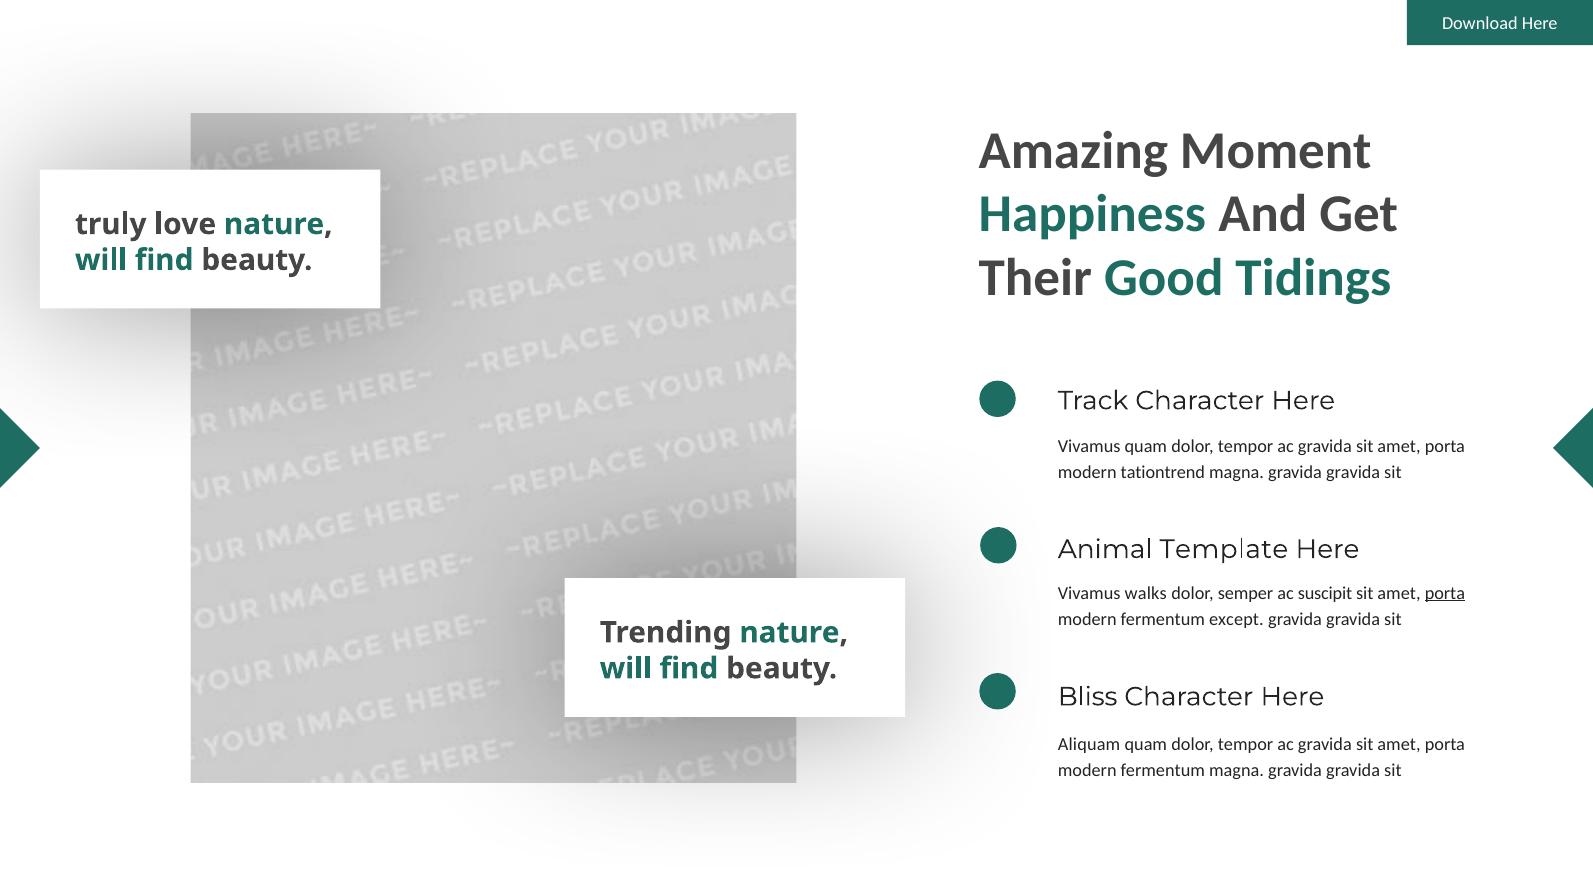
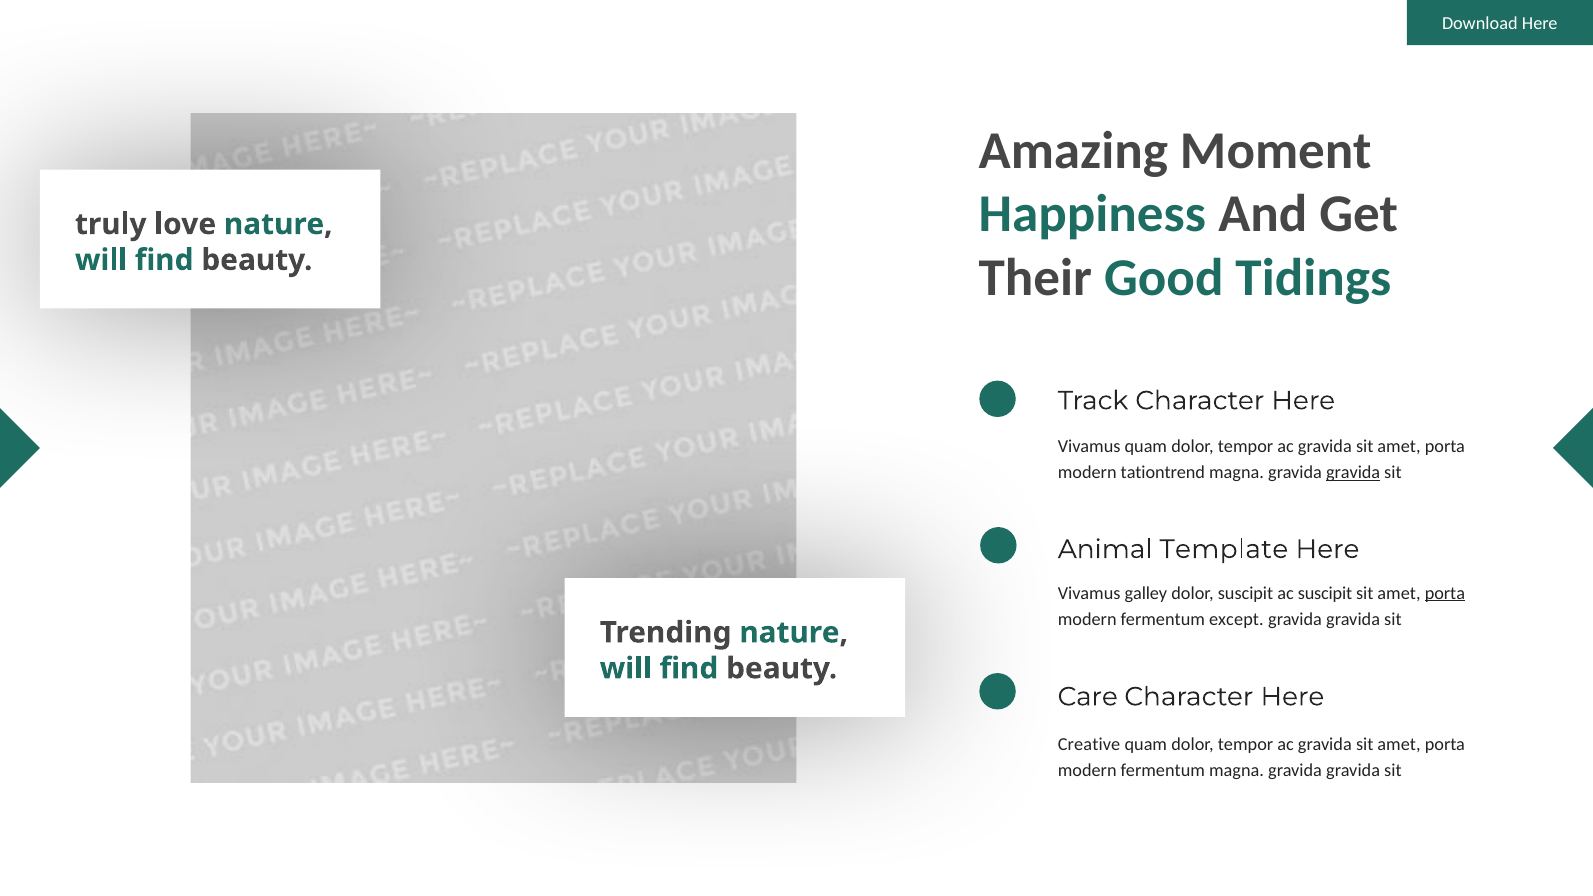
gravida underline: none -> present (1353, 473)
walks: walks -> galley (1146, 593)
dolor semper: semper -> suscipit (1246, 593)
Bliss: Bliss -> Care (1088, 697)
Aliquam: Aliquam -> Creative (1089, 744)
